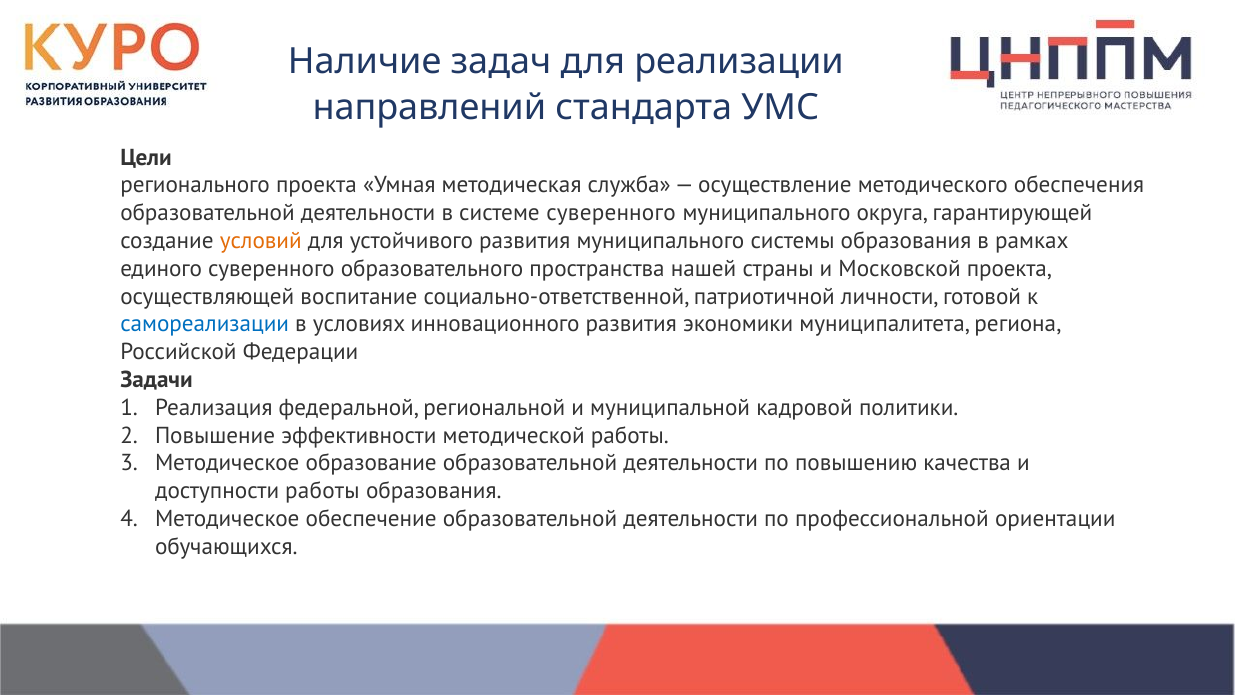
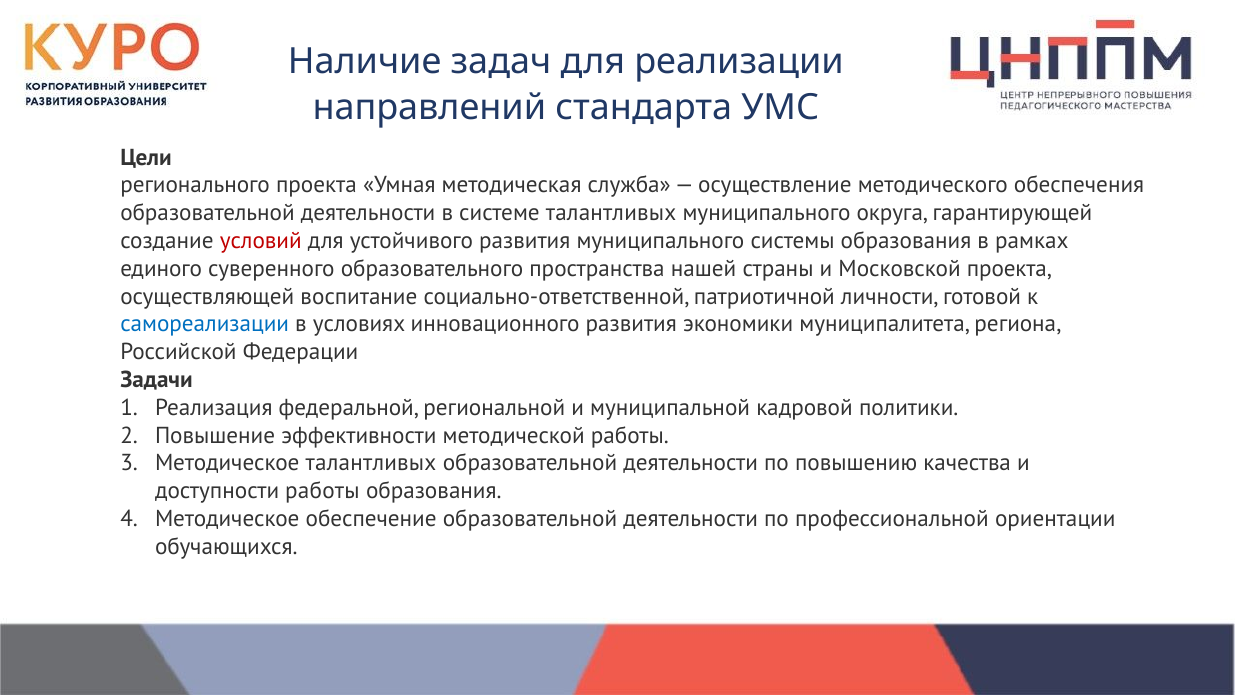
системе суверенного: суверенного -> талантливых (611, 213)
условий colour: orange -> red (261, 241)
Методическое образование: образование -> талантливых (371, 463)
